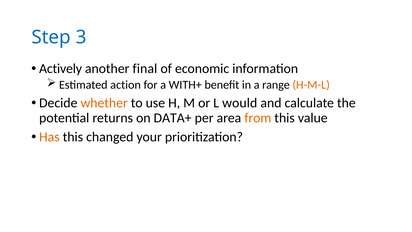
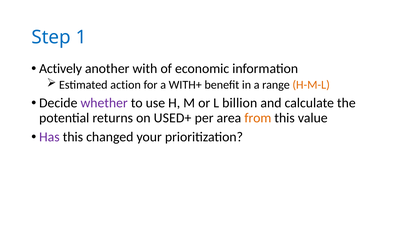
3: 3 -> 1 (81, 37)
final: final -> with (145, 69)
whether colour: orange -> purple (104, 103)
would: would -> billion (240, 103)
DATA+: DATA+ -> USED+ (173, 118)
Has colour: orange -> purple (49, 137)
